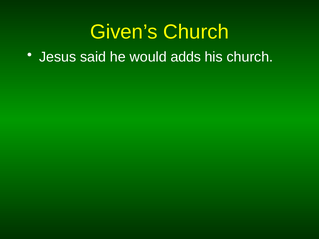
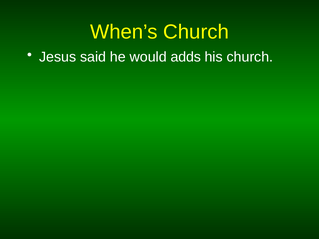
Given’s: Given’s -> When’s (124, 32)
